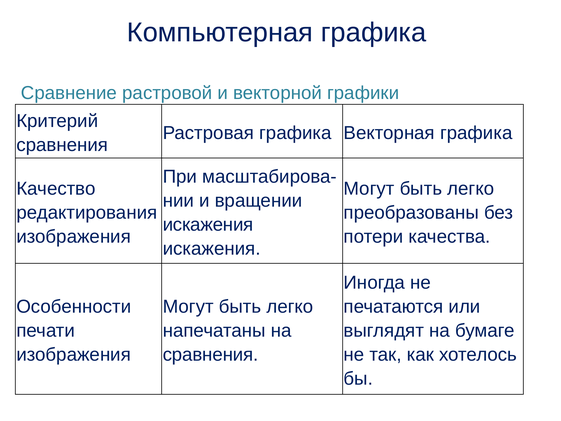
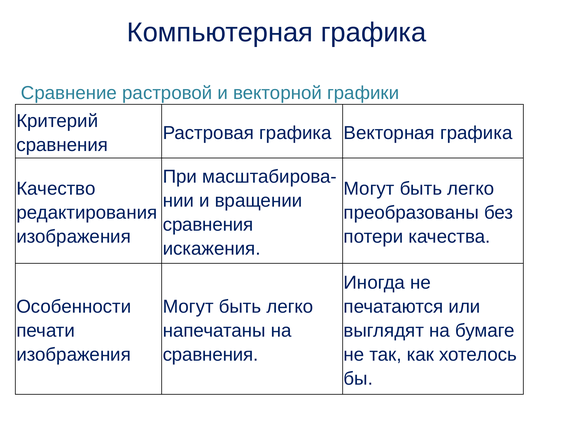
искажения: искажения -> сравнения (208, 224)
